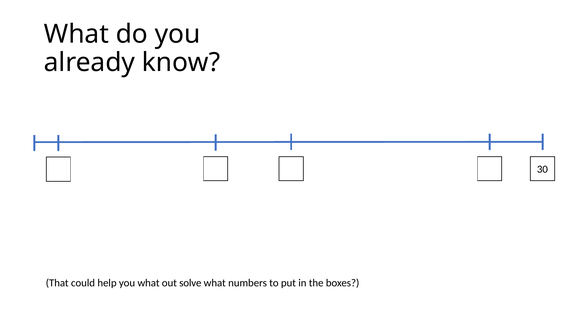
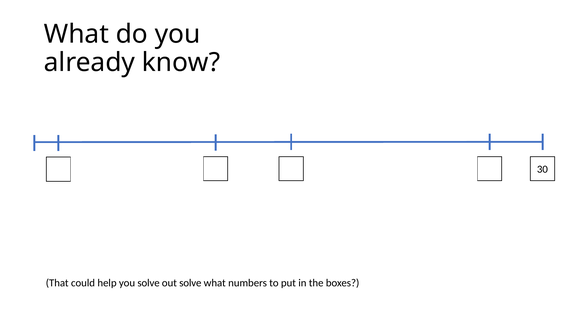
you what: what -> solve (149, 283)
